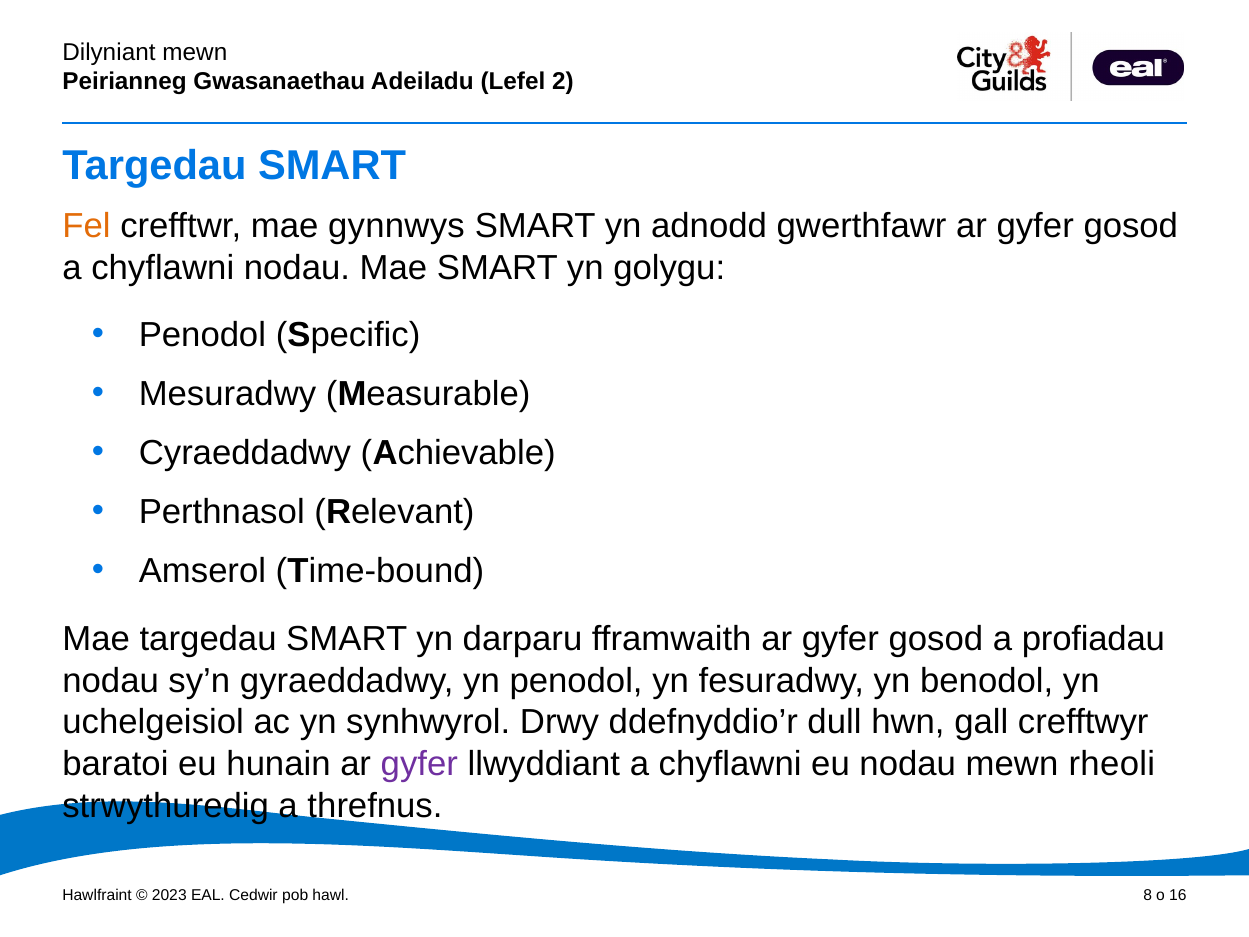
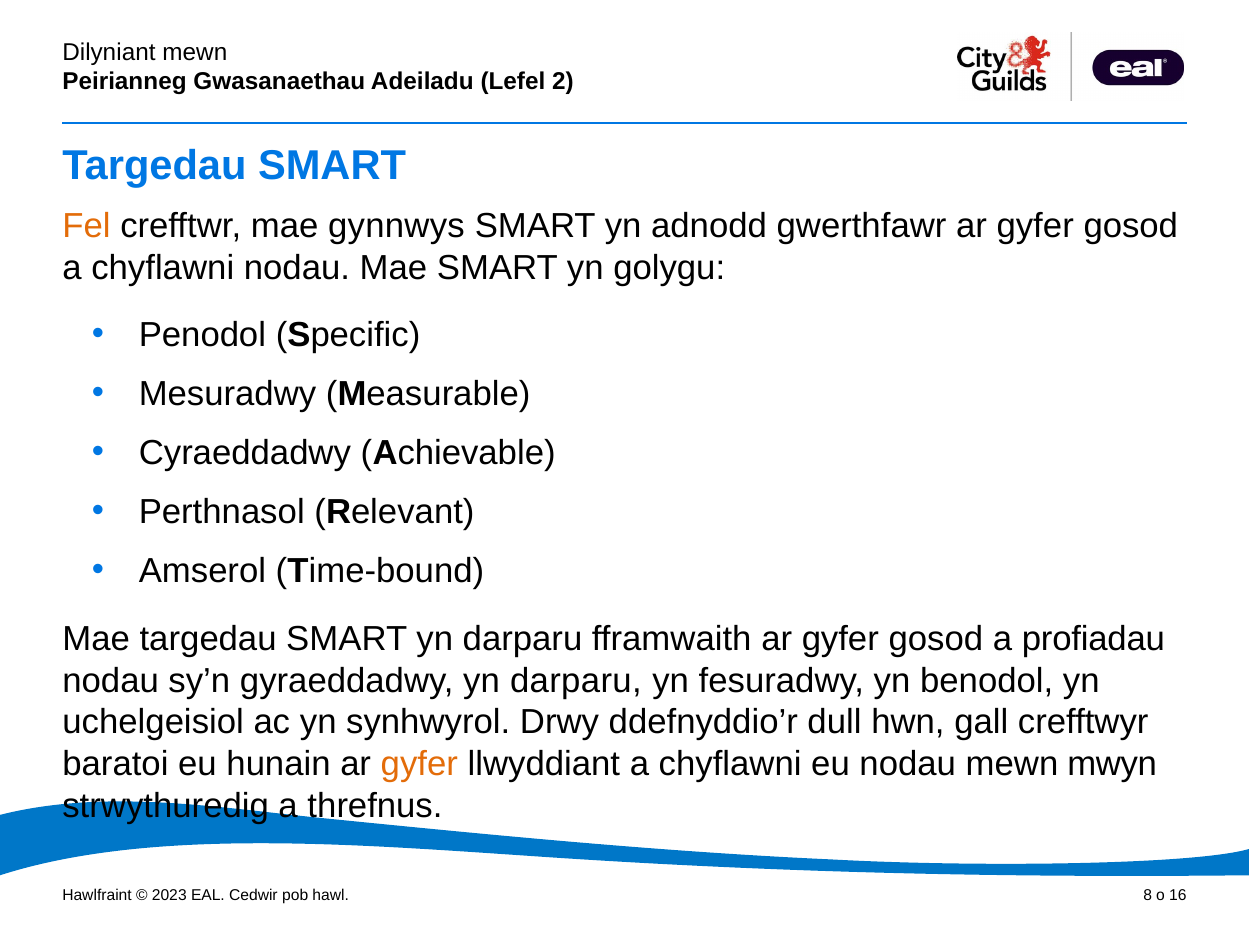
gyraeddadwy yn penodol: penodol -> darparu (576, 681)
gyfer colour: purple -> orange (419, 764)
rheoli: rheoli -> mwyn (1112, 764)
